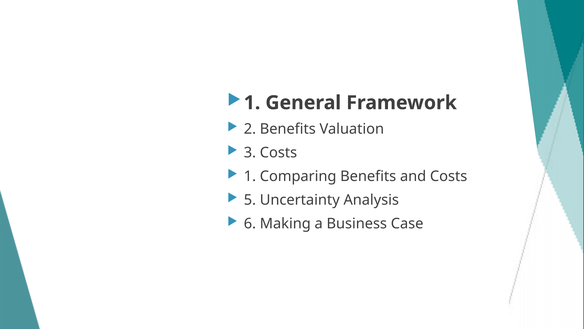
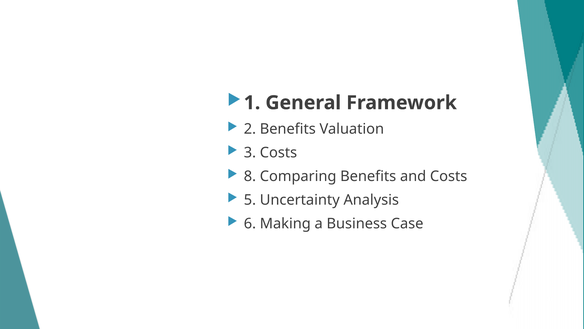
1: 1 -> 8 (250, 176)
